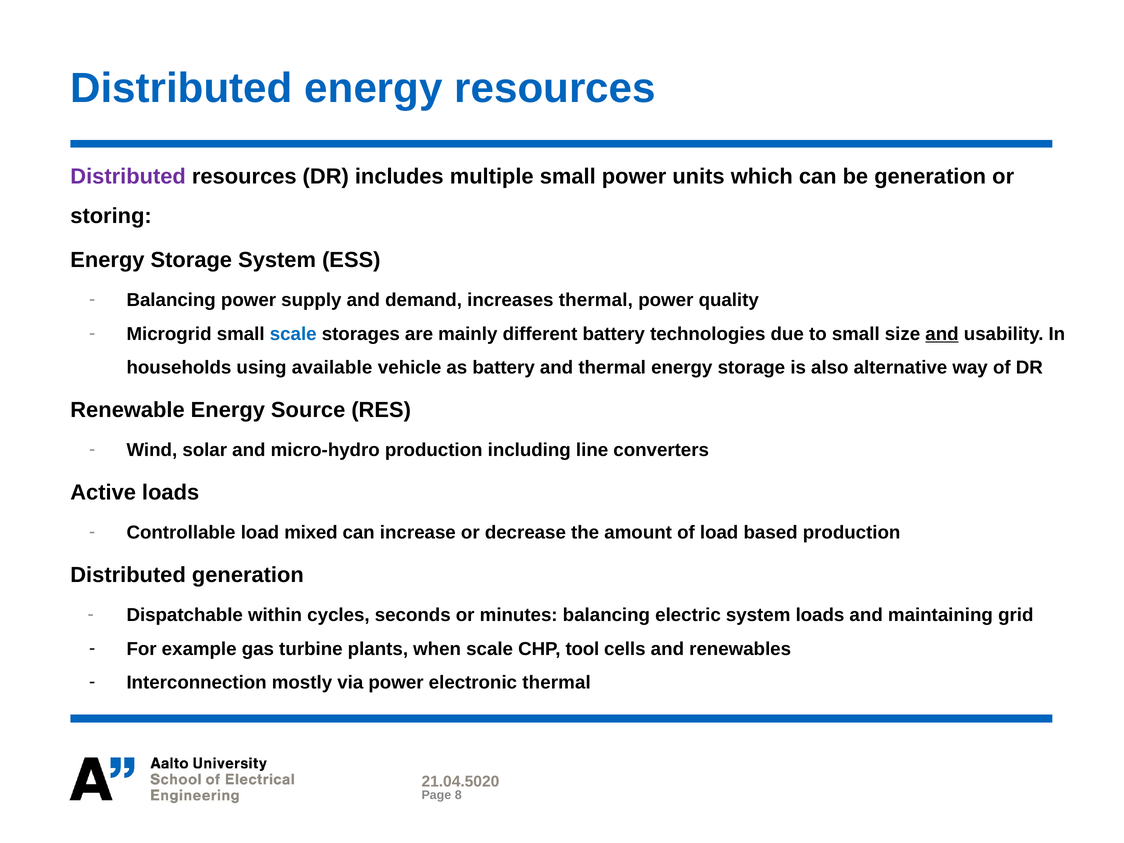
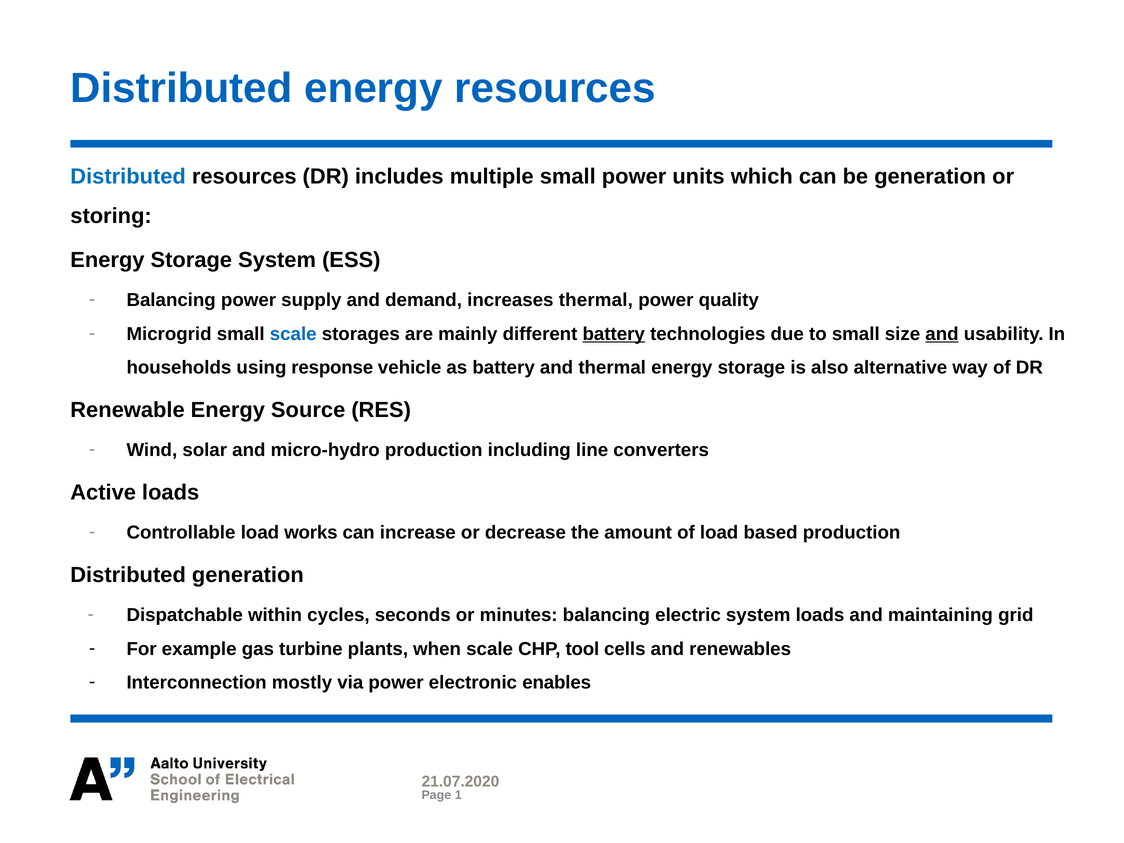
Distributed colour: purple -> blue (128, 177)
battery underline: none -> present (614, 334)
available: available -> response (332, 368)
mixed: mixed -> works (311, 533)
electronic thermal: thermal -> enables (557, 683)
21.04.5020: 21.04.5020 -> 21.07.2020 (460, 782)
8: 8 -> 1 (458, 795)
